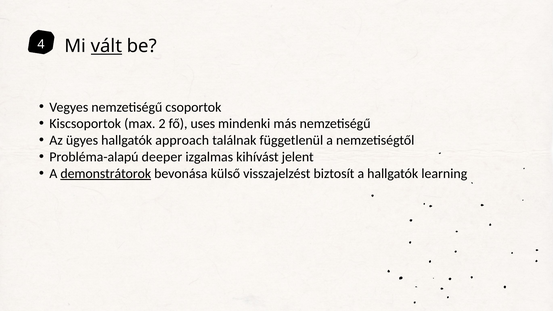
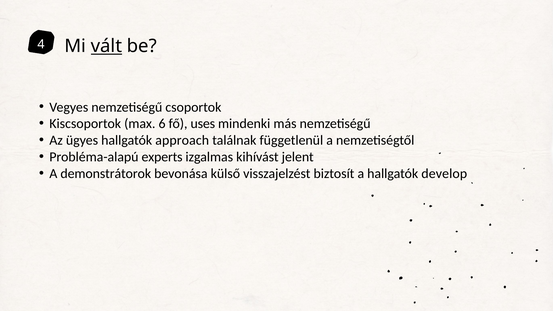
2: 2 -> 6 (162, 124)
deeper: deeper -> experts (162, 157)
demonstrátorok underline: present -> none (106, 174)
learning: learning -> develop (444, 174)
